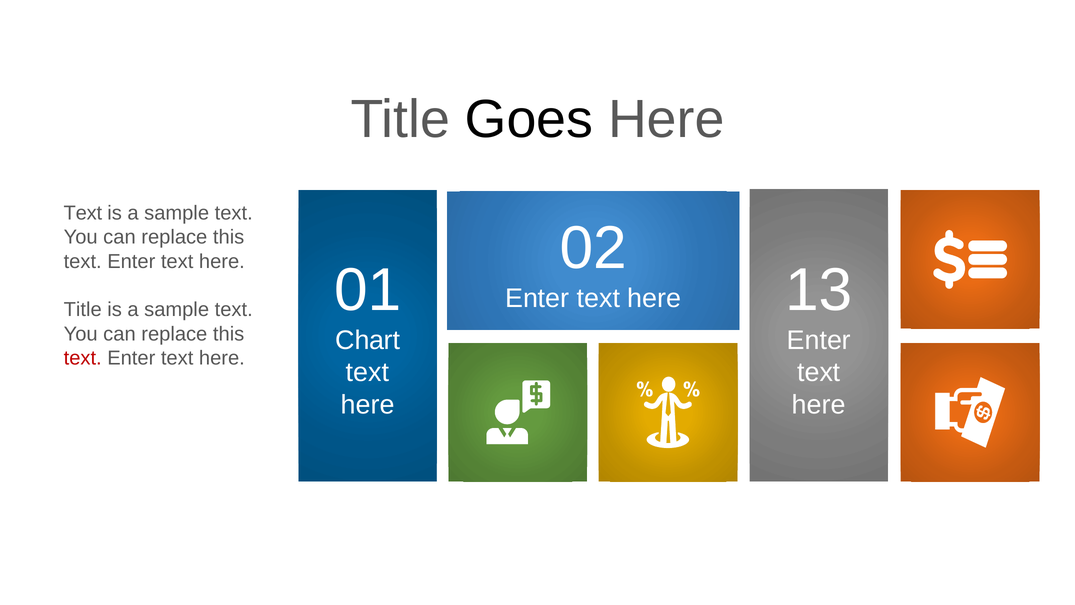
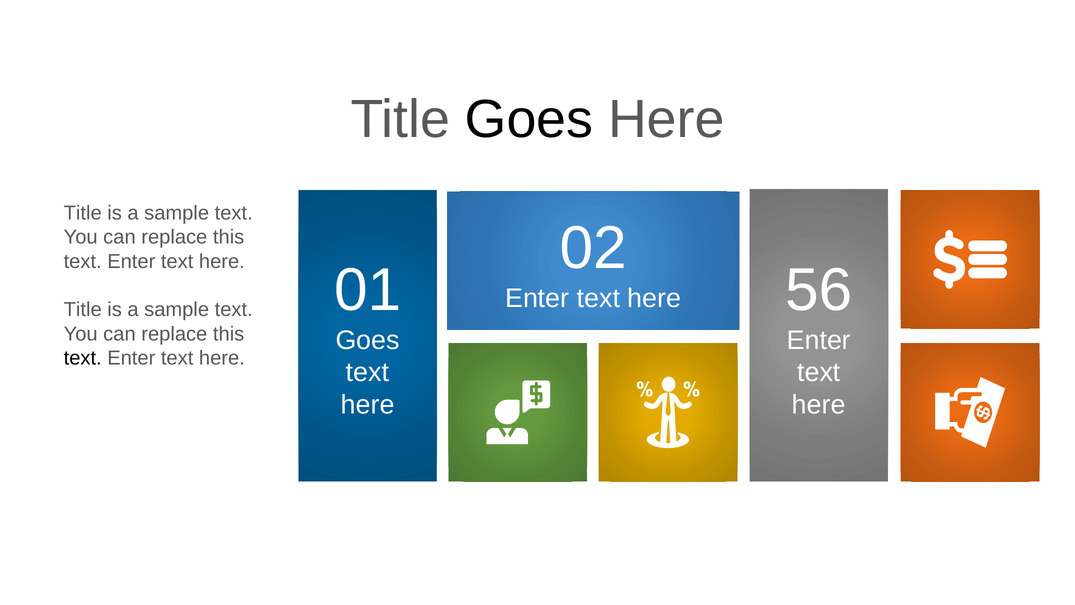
Text: Text -> Title (83, 213)
13: 13 -> 56 (819, 290)
Chart: Chart -> Goes (368, 340)
text colour: red -> black (83, 358)
